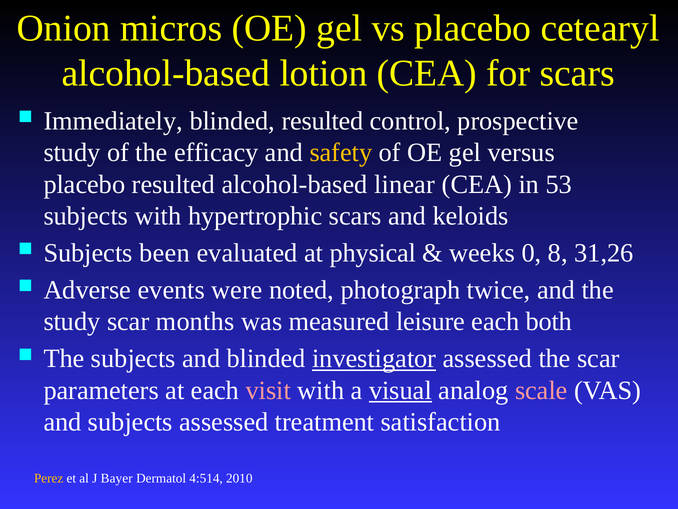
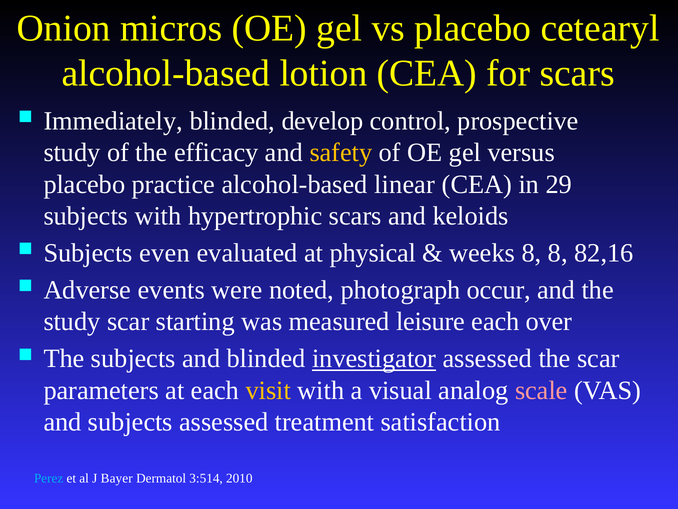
blinded resulted: resulted -> develop (323, 121)
placebo resulted: resulted -> practice (173, 184)
53: 53 -> 29 (559, 184)
been: been -> even (165, 253)
weeks 0: 0 -> 8 (532, 253)
31,26: 31,26 -> 82,16 (604, 253)
twice: twice -> occur (499, 290)
months: months -> starting (195, 321)
both: both -> over (549, 321)
visit colour: pink -> yellow (268, 390)
visual underline: present -> none (400, 390)
Perez colour: yellow -> light blue (49, 478)
4:514: 4:514 -> 3:514 (206, 478)
